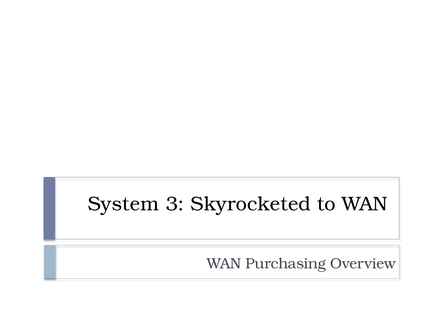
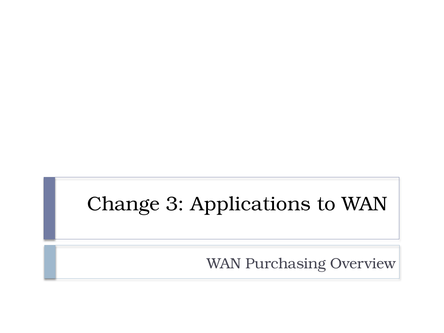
System: System -> Change (123, 204)
Skyrocketed: Skyrocketed -> Applications (251, 204)
